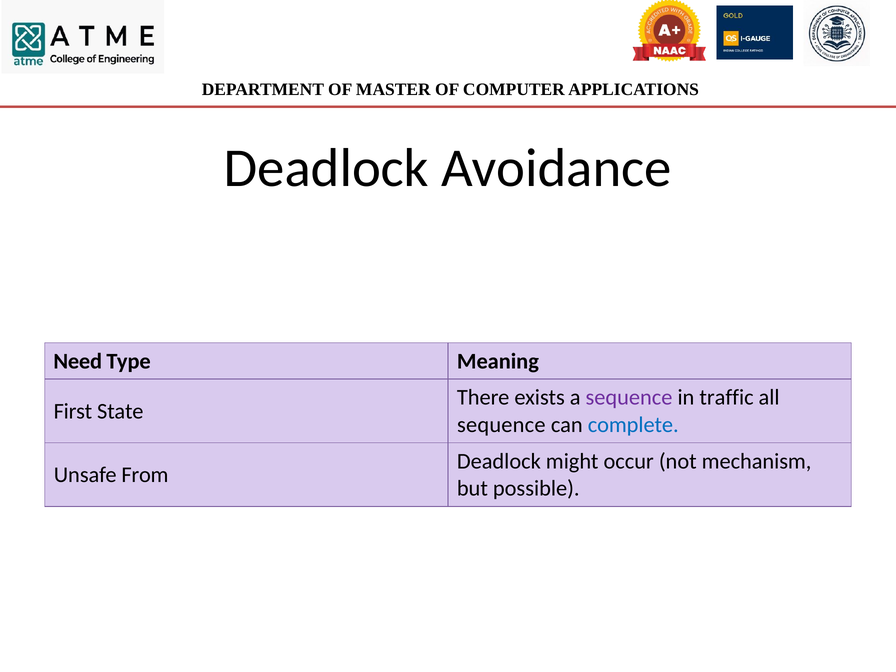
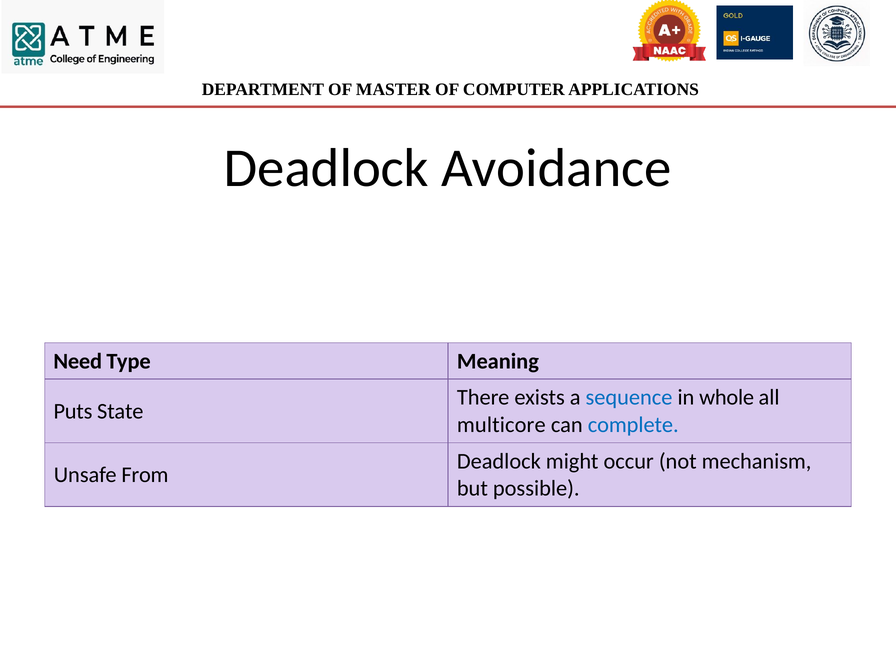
sequence colour: purple -> blue (629, 397)
traffic: traffic -> whole (727, 397)
First: First -> Puts (73, 411)
sequence: sequence -> multicore (501, 425)
